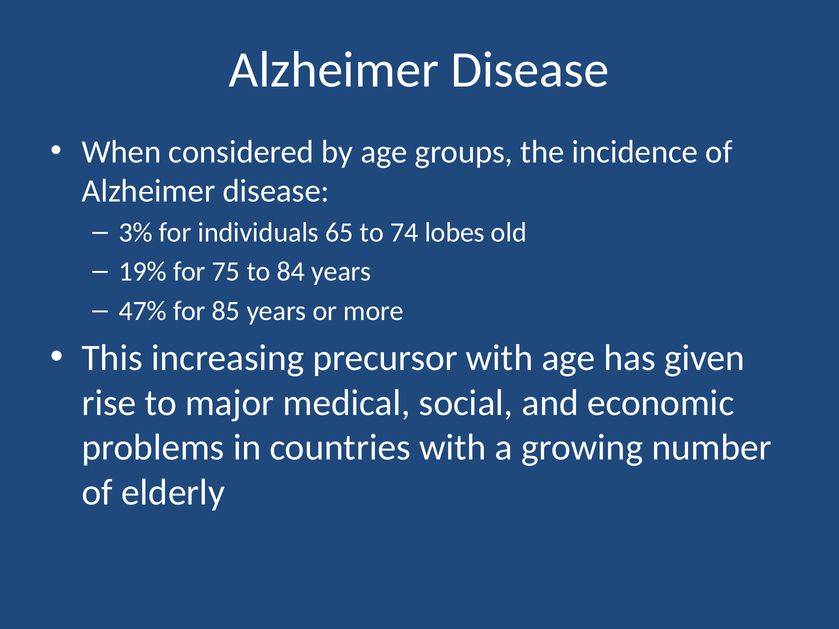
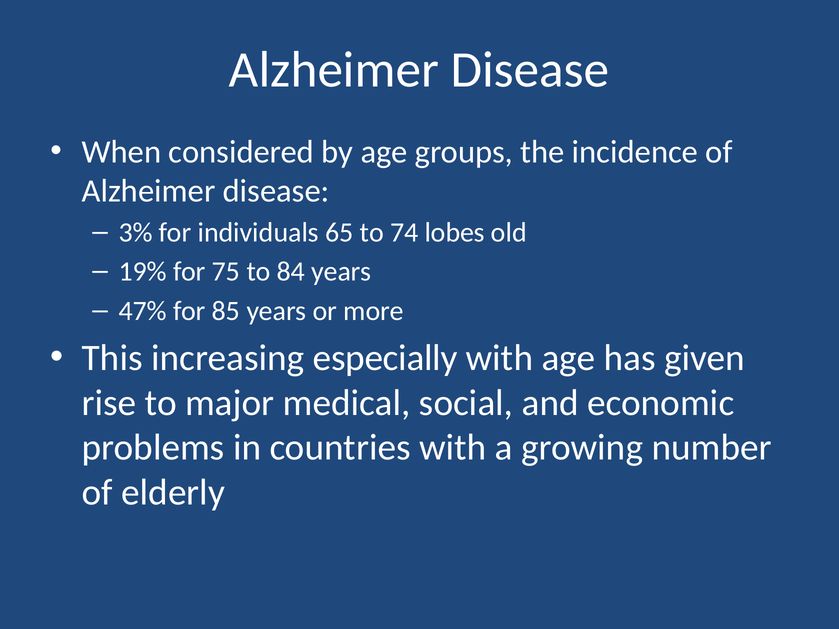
precursor: precursor -> especially (385, 358)
